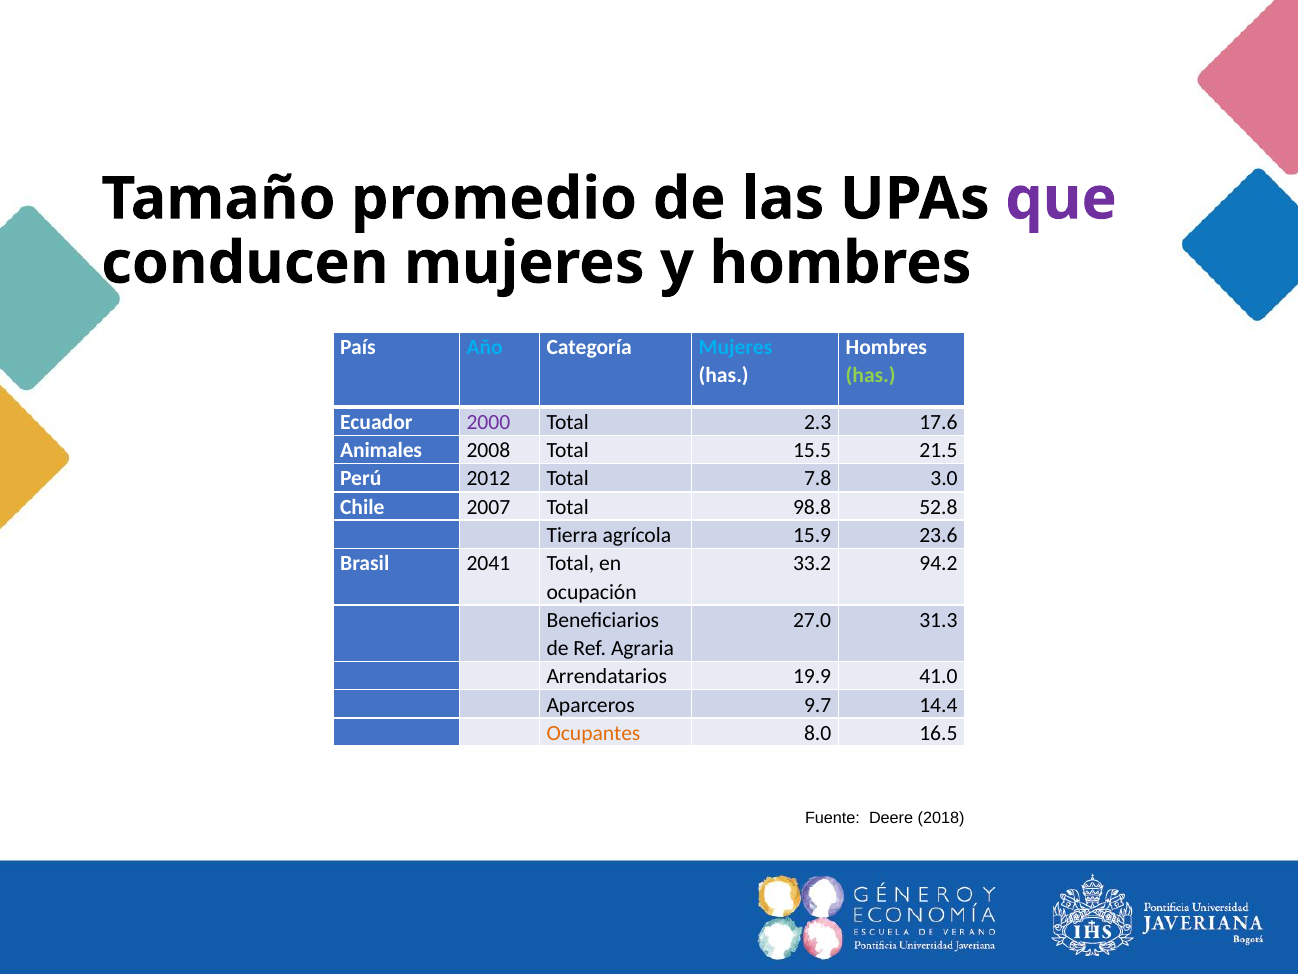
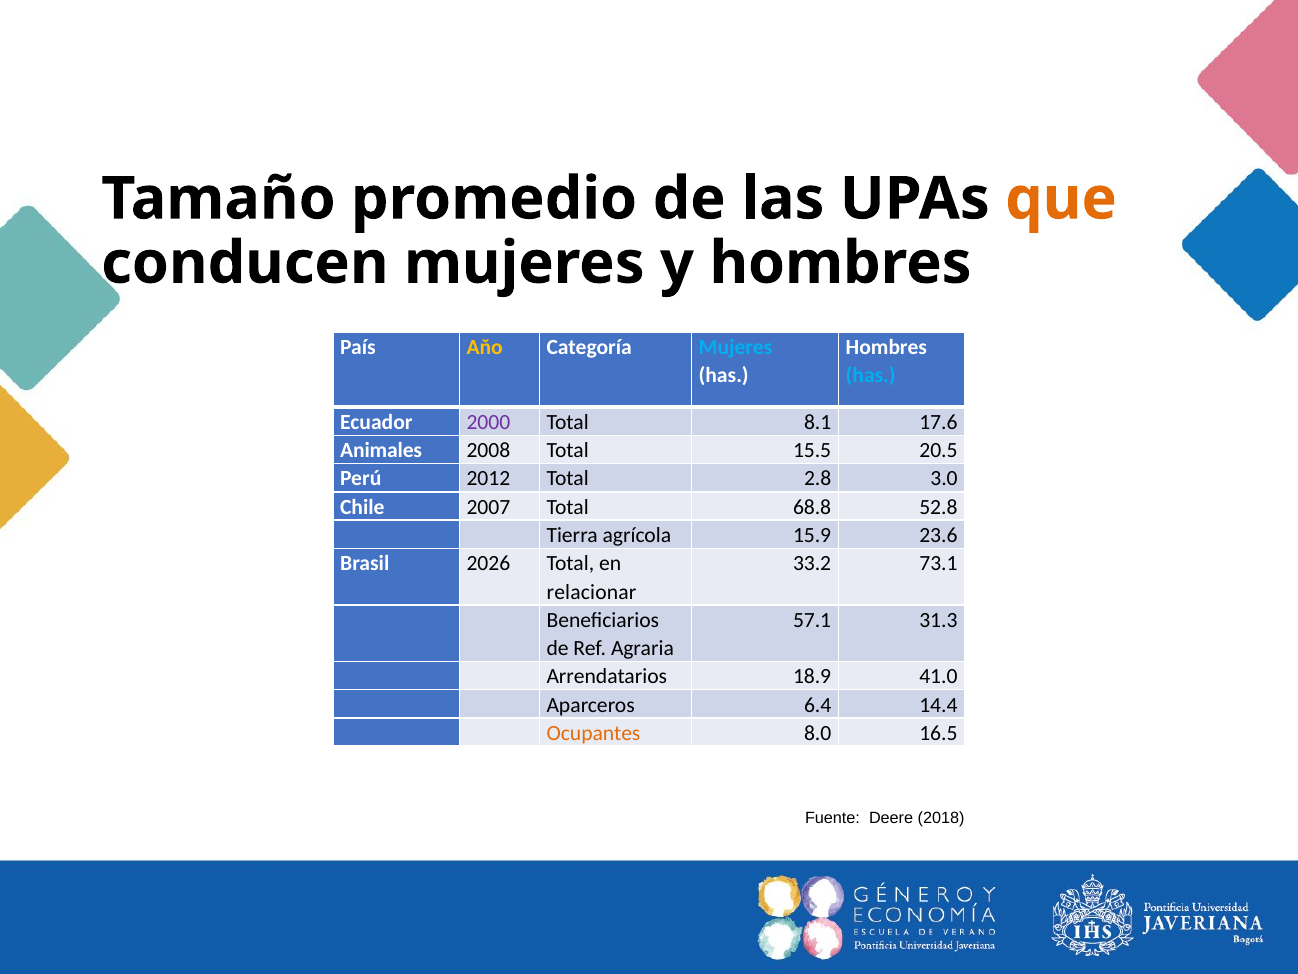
que colour: purple -> orange (1061, 199)
Aňo colour: light blue -> yellow (485, 347)
has colour: light green -> light blue (871, 376)
2.3: 2.3 -> 8.1 (818, 422)
21.5: 21.5 -> 20.5 (938, 450)
7.8: 7.8 -> 2.8 (818, 479)
98.8: 98.8 -> 68.8 (812, 507)
2041: 2041 -> 2026 (488, 563)
94.2: 94.2 -> 73.1 (938, 563)
ocupación: ocupación -> relacionar (592, 592)
27.0: 27.0 -> 57.1 (812, 620)
19.9: 19.9 -> 18.9 (812, 676)
9.7: 9.7 -> 6.4 (818, 705)
